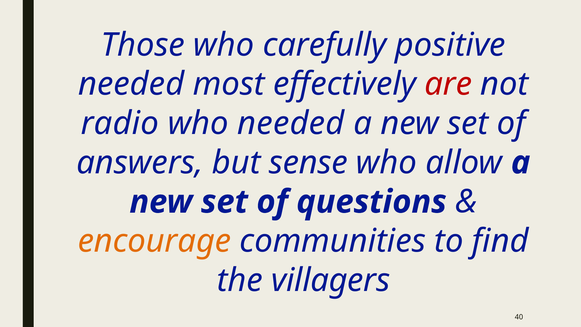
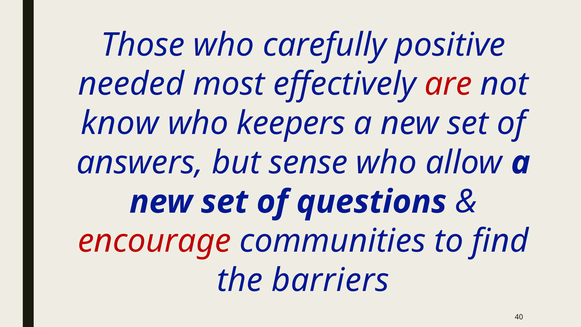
radio: radio -> know (120, 123)
who needed: needed -> keepers (291, 123)
encourage colour: orange -> red (154, 241)
villagers: villagers -> barriers (330, 280)
